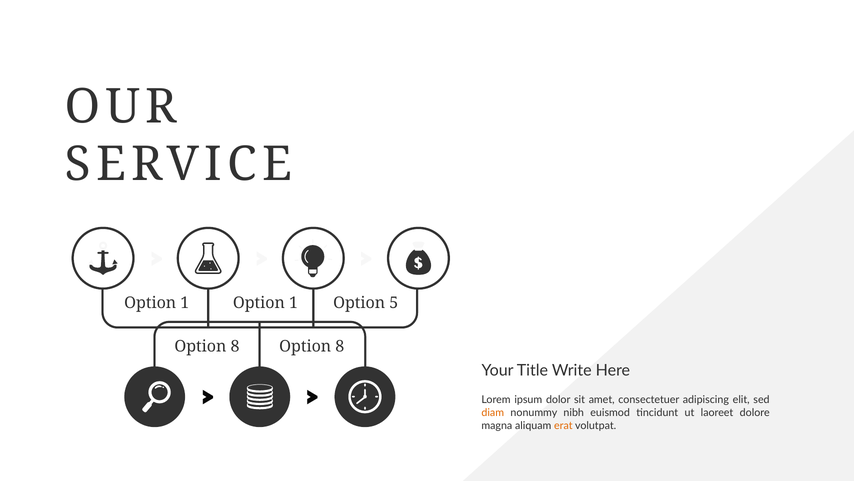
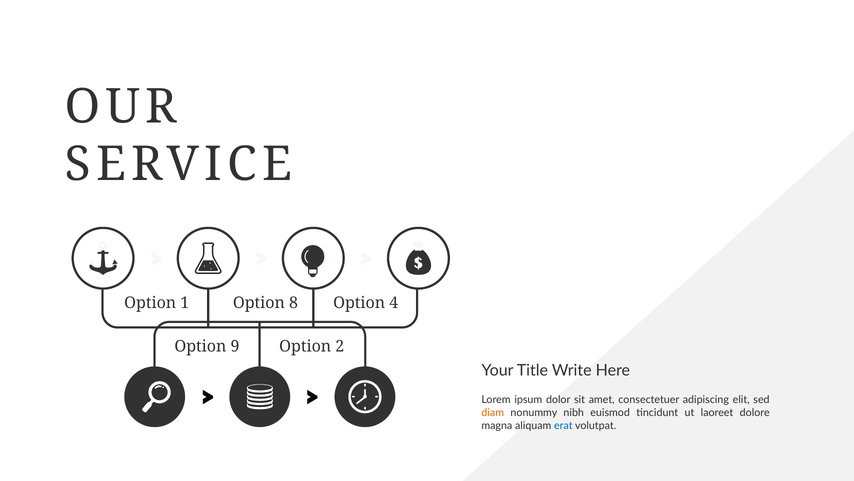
1 Option 1: 1 -> 8 (294, 303)
5: 5 -> 4 (394, 303)
8: 8 -> 9 (235, 346)
8: 8 -> 2 (340, 346)
erat colour: orange -> blue (563, 425)
